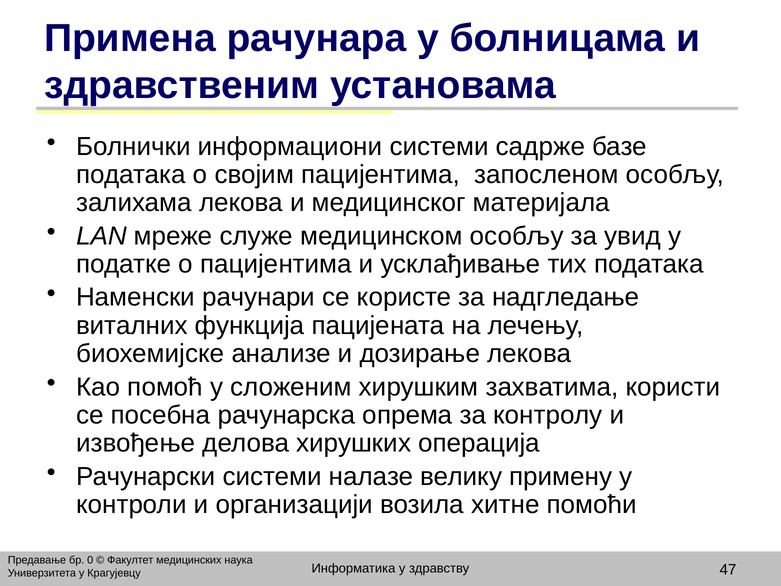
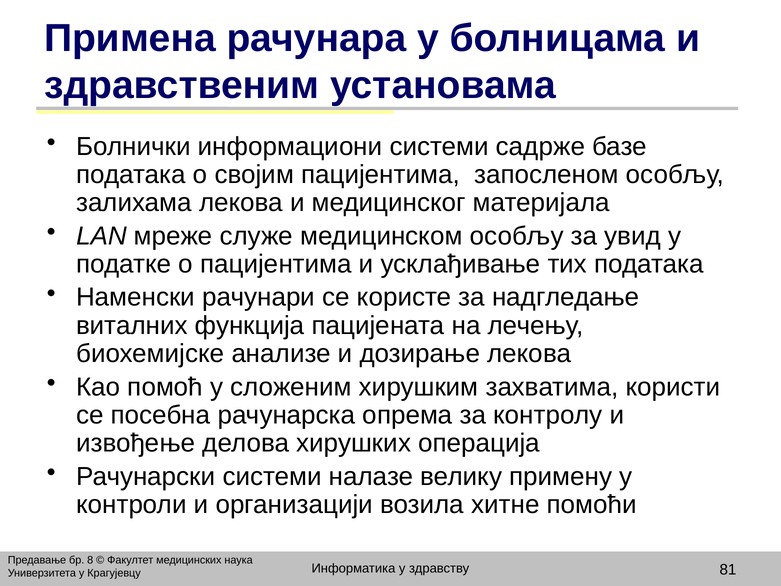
0: 0 -> 8 (90, 560)
47: 47 -> 81 (728, 570)
